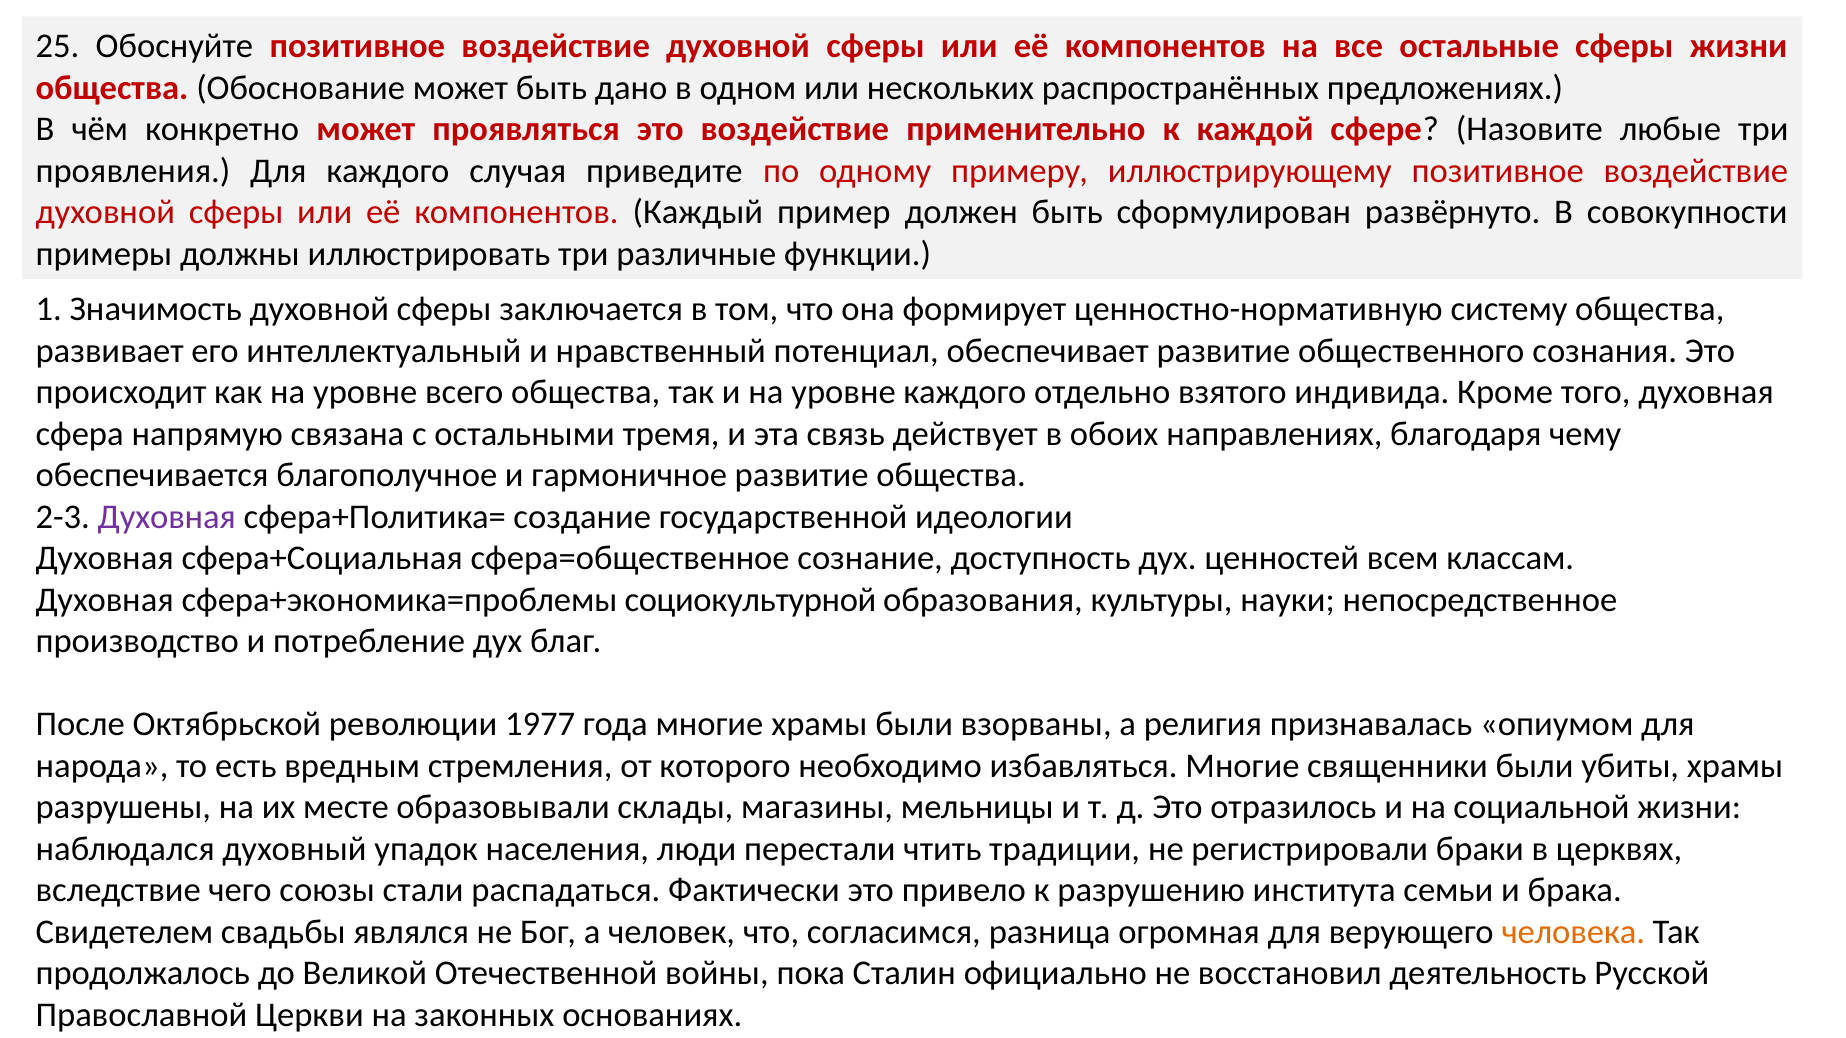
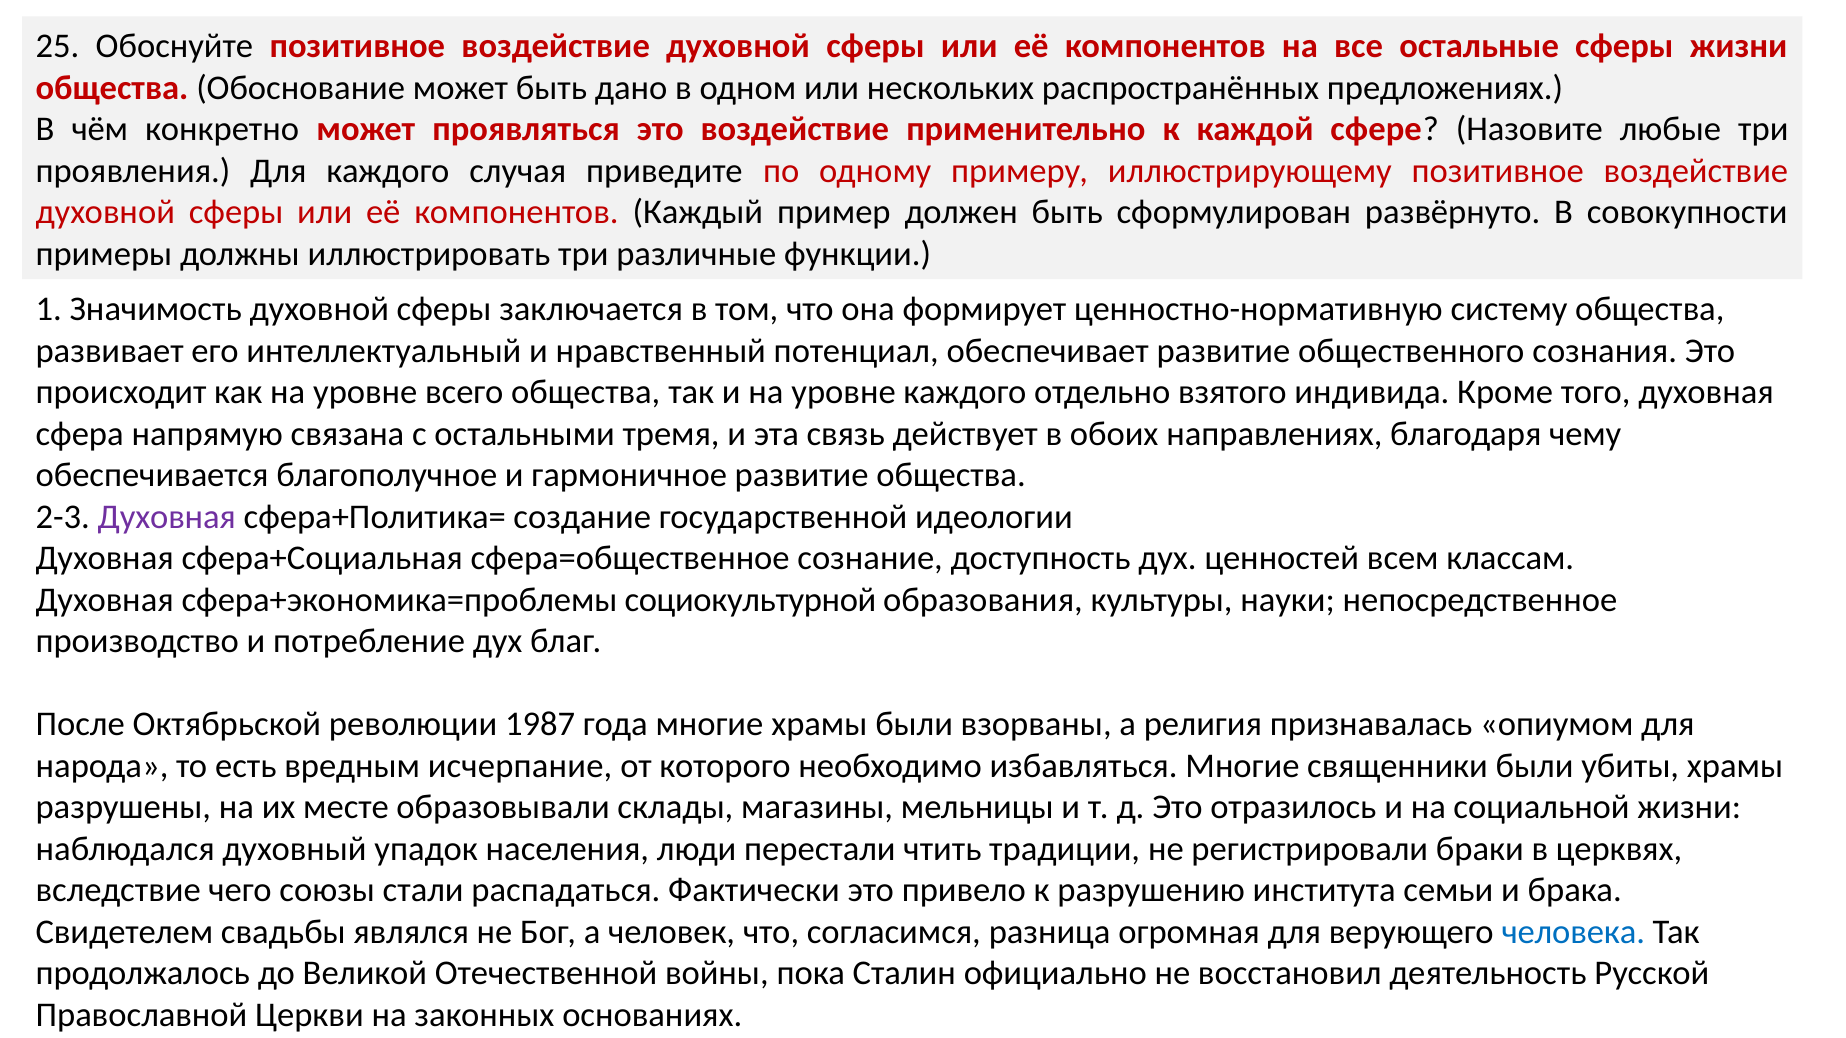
1977: 1977 -> 1987 (540, 725)
стремления: стремления -> исчерпание (520, 766)
человека colour: orange -> blue (1573, 932)
